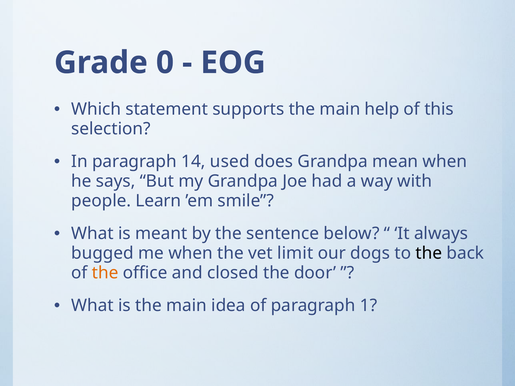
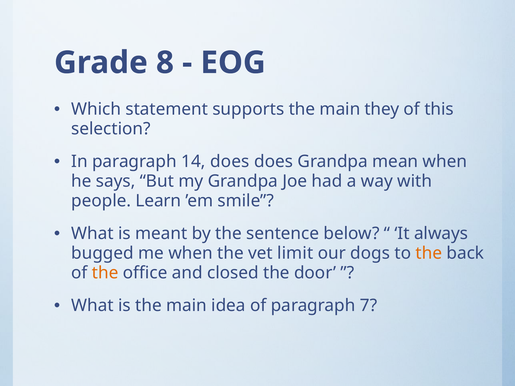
0: 0 -> 8 (165, 63)
help: help -> they (382, 109)
14 used: used -> does (230, 162)
the colour: black -> orange (429, 253)
1: 1 -> 7 (369, 306)
